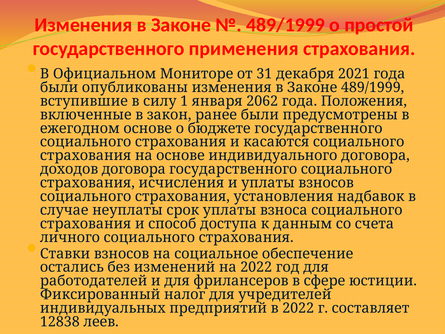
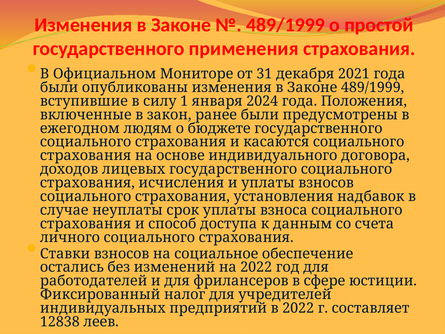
2062: 2062 -> 2024 (262, 101)
ежегодном основе: основе -> людям (148, 128)
доходов договора: договора -> лицевых (134, 169)
